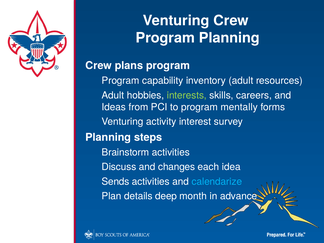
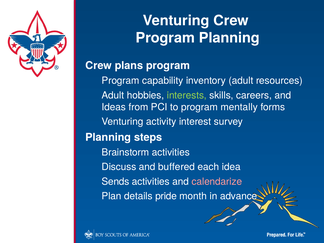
changes: changes -> buffered (177, 167)
calendarize colour: light blue -> pink (217, 182)
deep: deep -> pride (166, 196)
